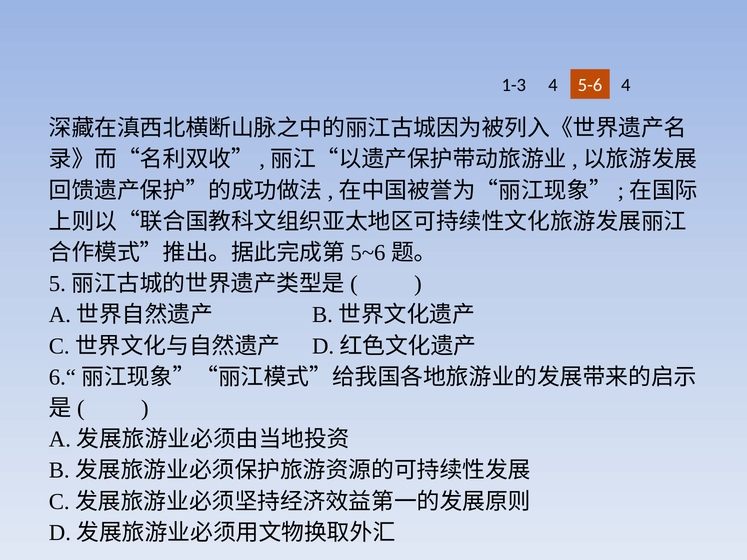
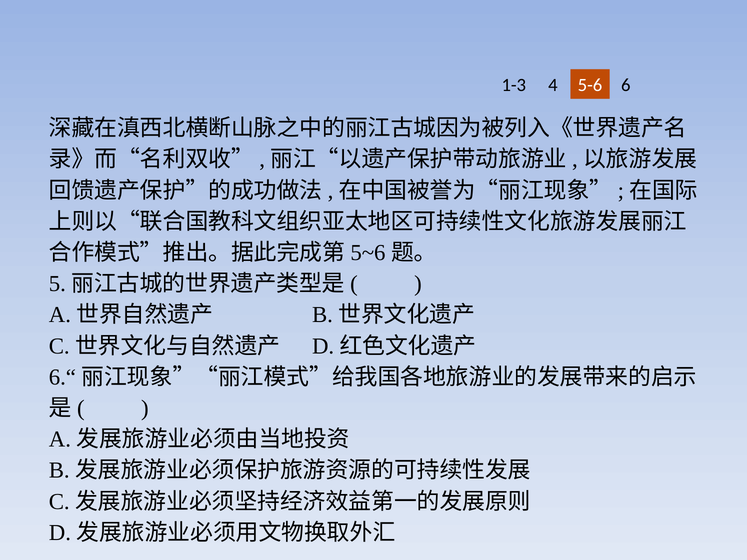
5-6 4: 4 -> 6 (626, 85)
